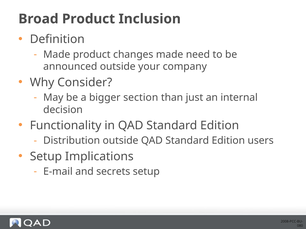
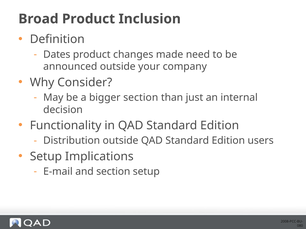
Made: Made -> Dates (57, 55)
and secrets: secrets -> section (113, 172)
